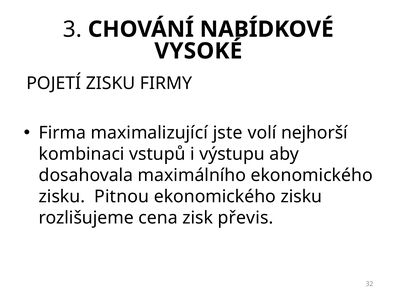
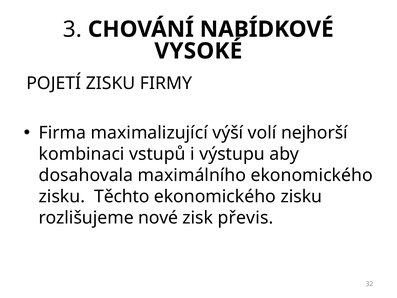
jste: jste -> výší (228, 133)
Pitnou: Pitnou -> Těchto (122, 196)
cena: cena -> nové (158, 218)
